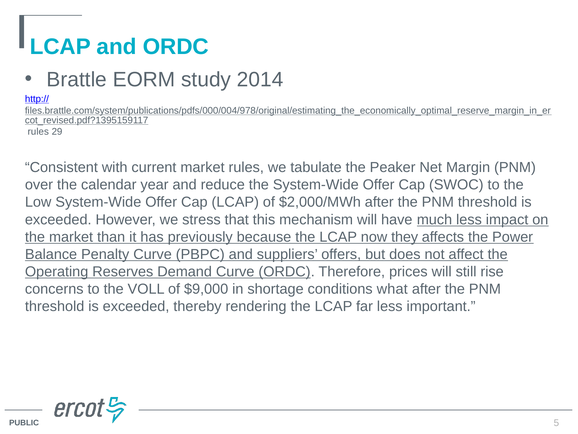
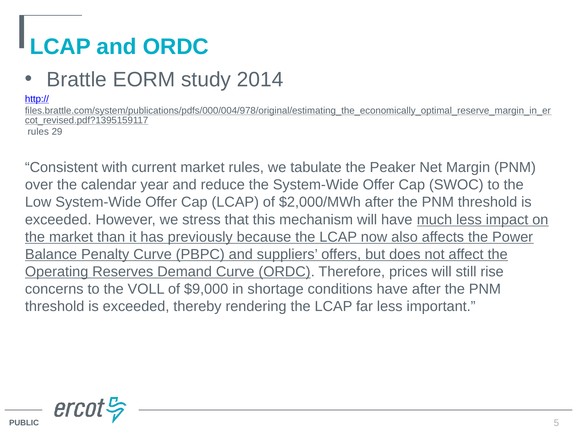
they: they -> also (405, 237)
conditions what: what -> have (392, 289)
